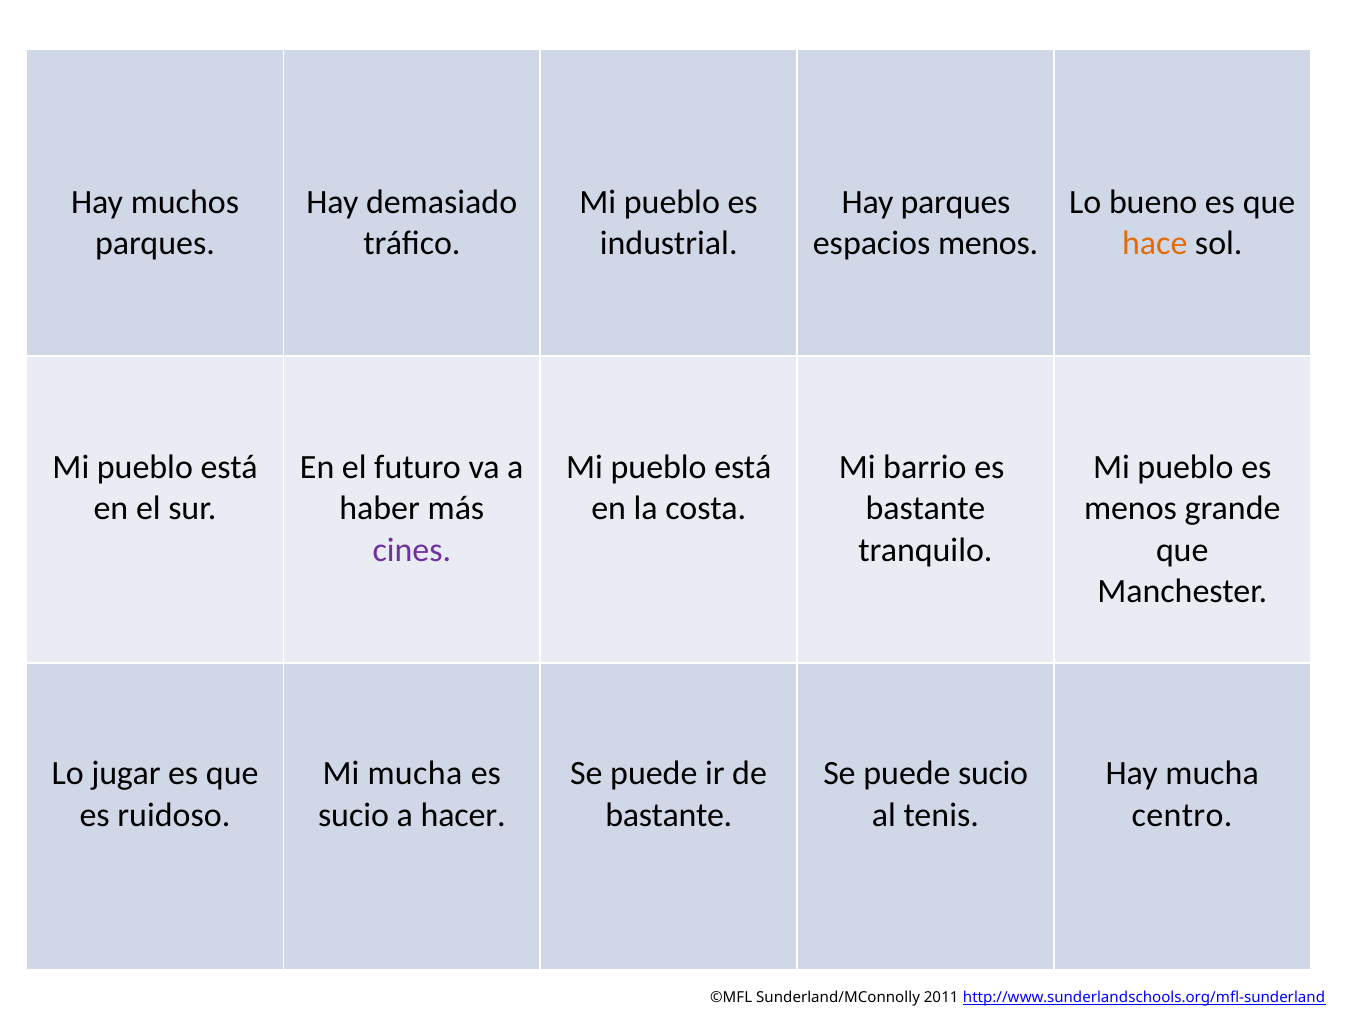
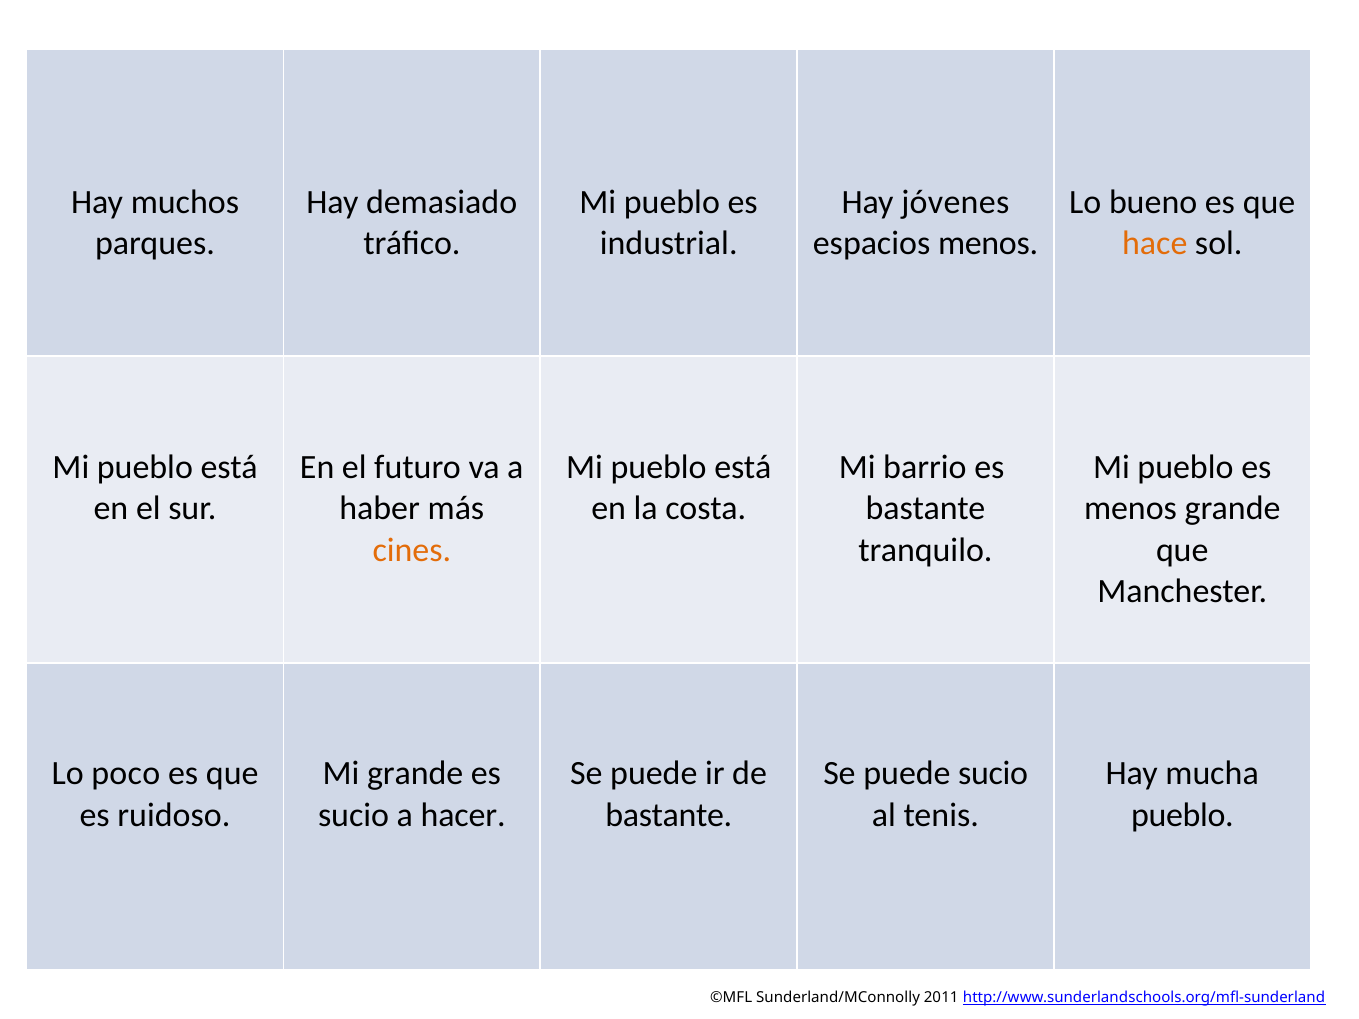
Hay parques: parques -> jóvenes (955, 202)
cines colour: purple -> orange (412, 550)
jugar: jugar -> poco (126, 774)
Mi mucha: mucha -> grande (415, 774)
centro: centro -> pueblo (1182, 815)
